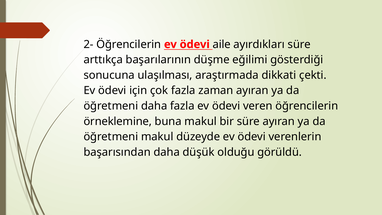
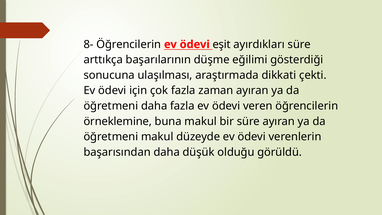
2-: 2- -> 8- (89, 44)
aile: aile -> eşit (222, 44)
